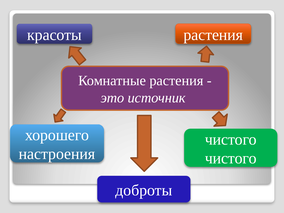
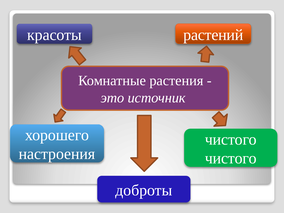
красоты растения: растения -> растений (213, 35)
